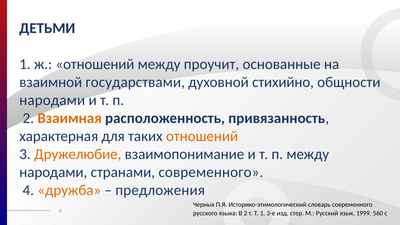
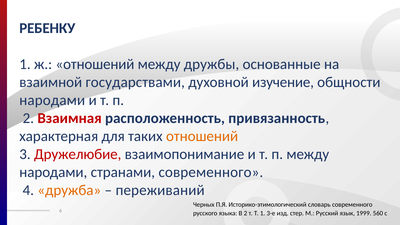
ДЕТЬМИ: ДЕТЬМИ -> РЕБЕНКУ (47, 28)
проучит: проучит -> дружбы (212, 64)
стихийно: стихийно -> изучение (283, 82)
Взаимная colour: orange -> red (70, 118)
Дружелюбие colour: orange -> red (78, 154)
предложения: предложения -> переживаний (160, 190)
